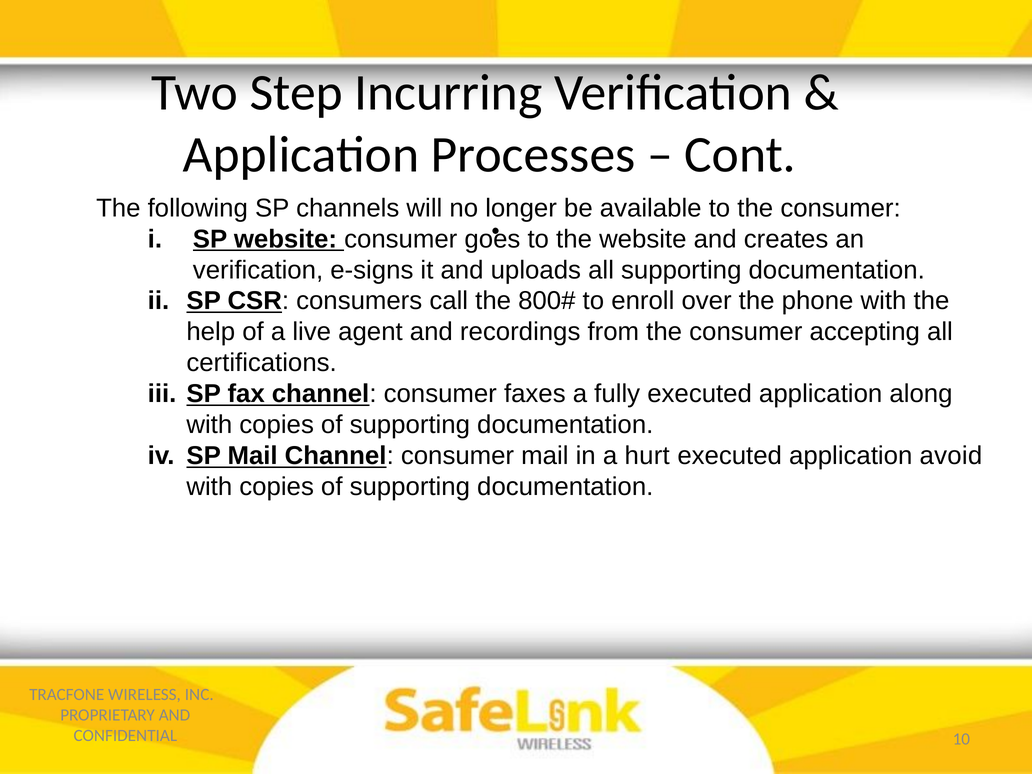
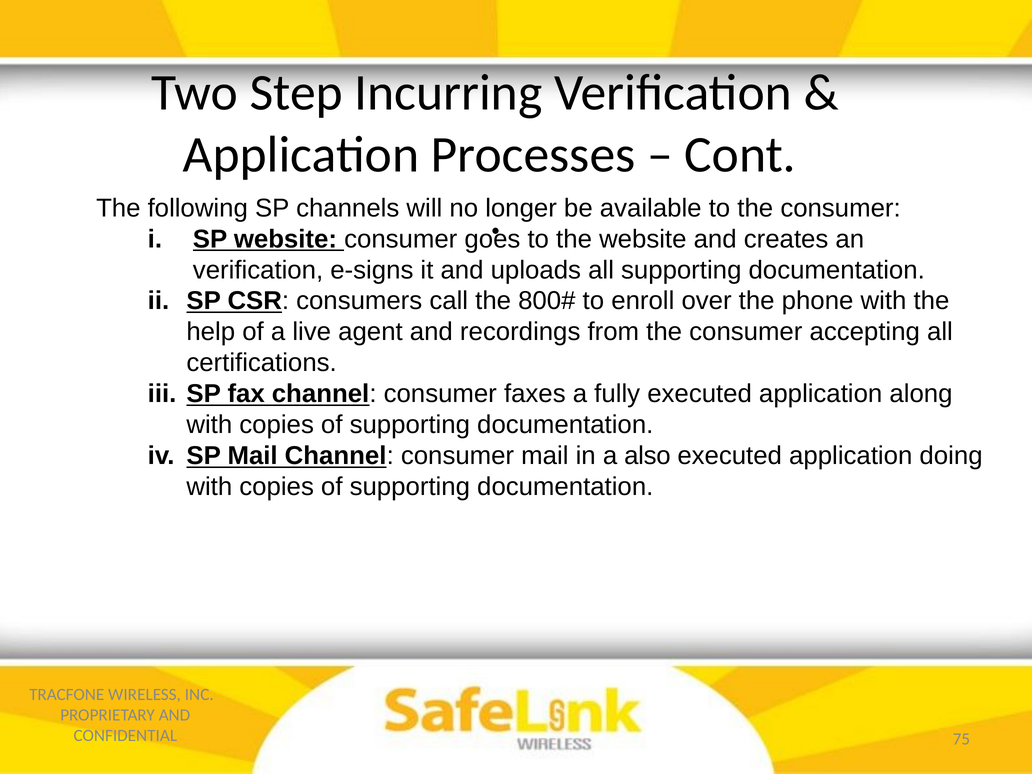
hurt: hurt -> also (647, 456)
avoid: avoid -> doing (951, 456)
10: 10 -> 75 (961, 739)
